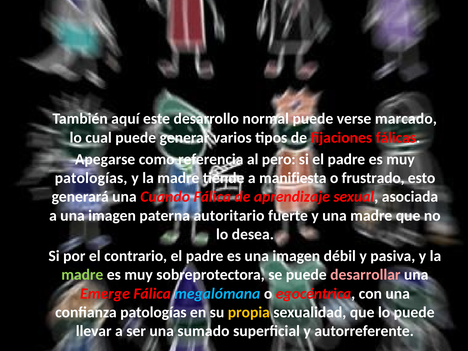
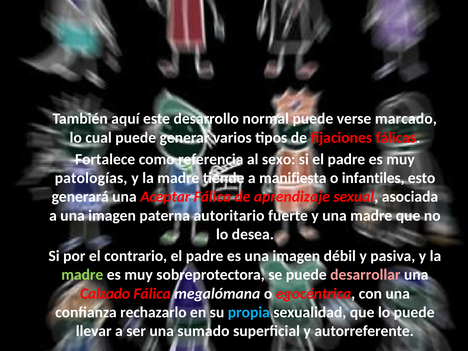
Apegarse: Apegarse -> Fortalece (105, 159)
pero: pero -> sexo (279, 159)
frustrado: frustrado -> infantiles (373, 178)
Cuando: Cuando -> Aceptar (165, 197)
Emerge: Emerge -> Calzado (105, 294)
megalómana colour: light blue -> white (217, 294)
confianza patologías: patologías -> rechazarlo (153, 312)
propia colour: yellow -> light blue (249, 312)
